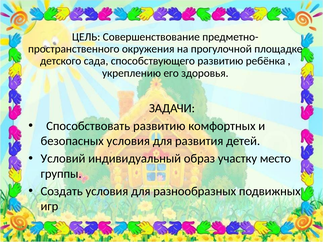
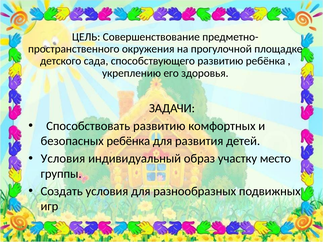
безопасных условия: условия -> ребёнка (128, 141)
Условий: Условий -> Условия (63, 159)
